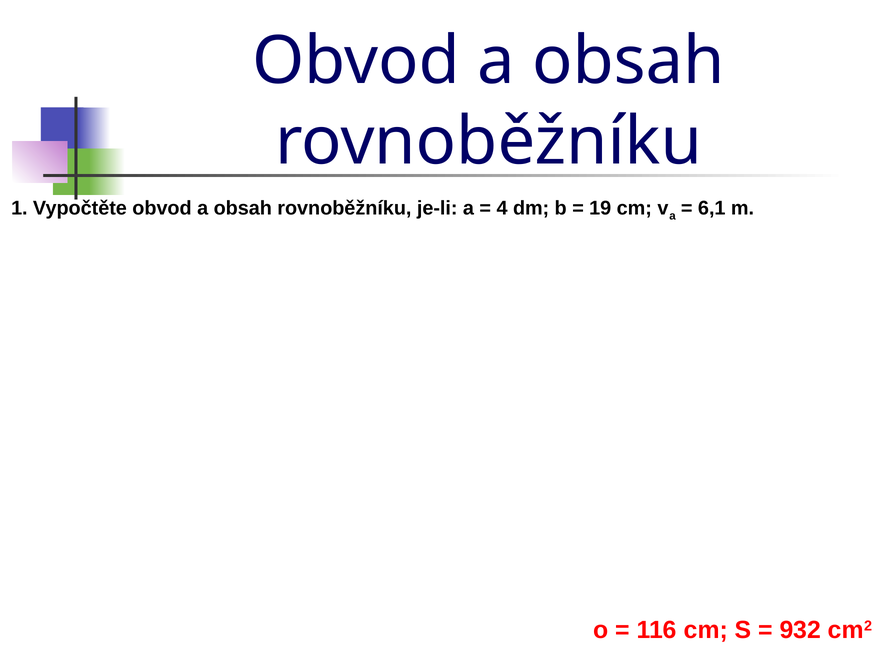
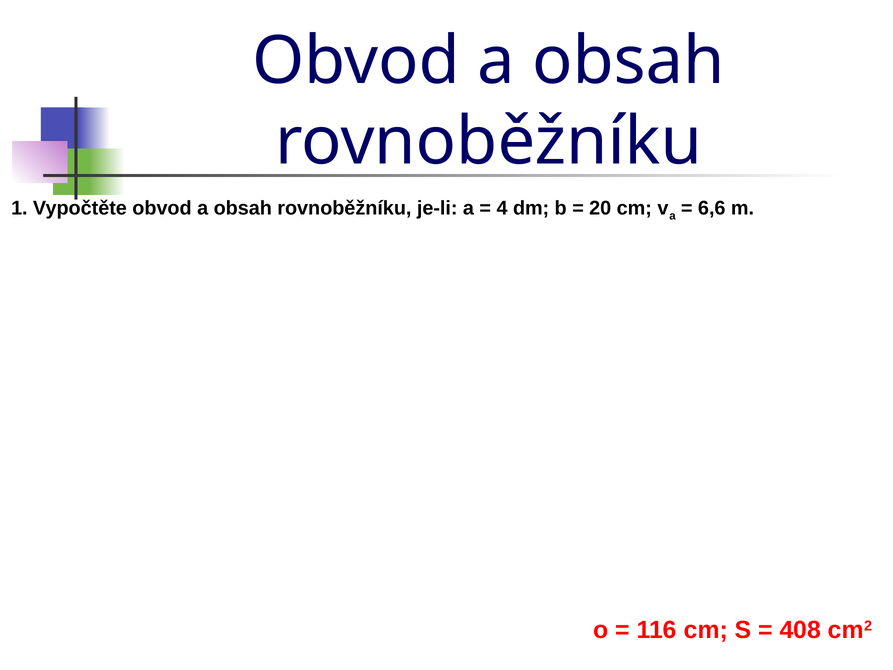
19: 19 -> 20 (600, 208)
6,1: 6,1 -> 6,6 (712, 208)
932: 932 -> 408 (800, 630)
